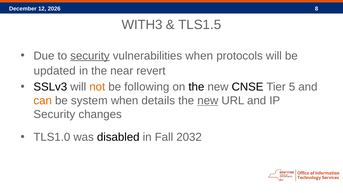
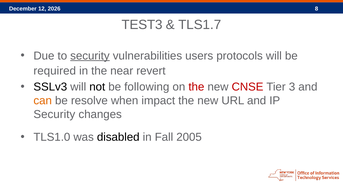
WITH3: WITH3 -> TEST3 (142, 25)
TLS1.5: TLS1.5 -> TLS1.7 (200, 25)
vulnerabilities when: when -> users (199, 56)
updated: updated -> required (55, 71)
not colour: orange -> black (97, 87)
the colour: black -> red (196, 87)
CNSE colour: black -> red (248, 87)
5: 5 -> 3 (292, 87)
system: system -> resolve (89, 101)
details: details -> impact (158, 101)
new underline: present -> none (208, 101)
2032: 2032 -> 2005 (189, 137)
